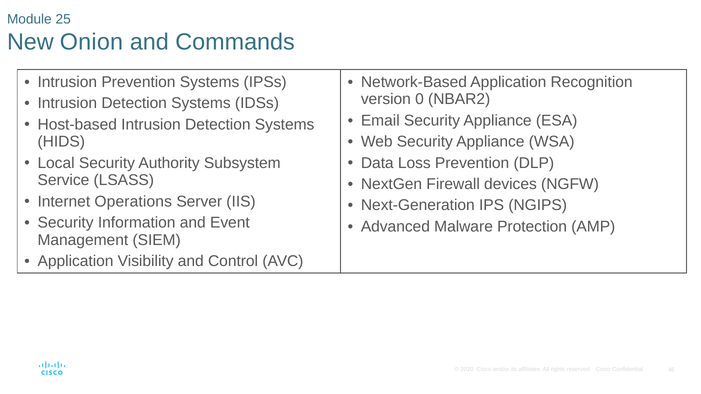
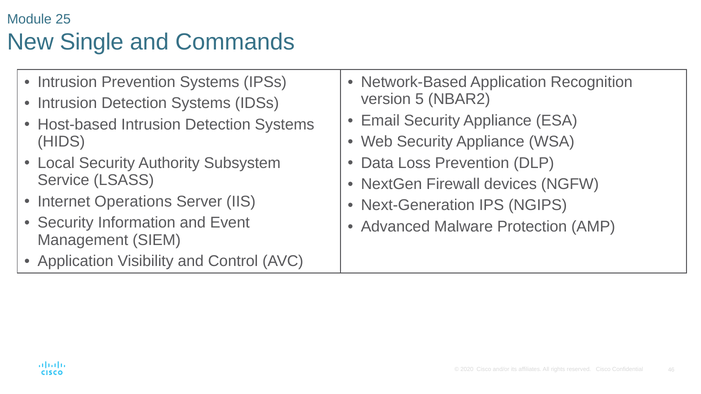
Onion: Onion -> Single (92, 42)
0: 0 -> 5 (419, 99)
